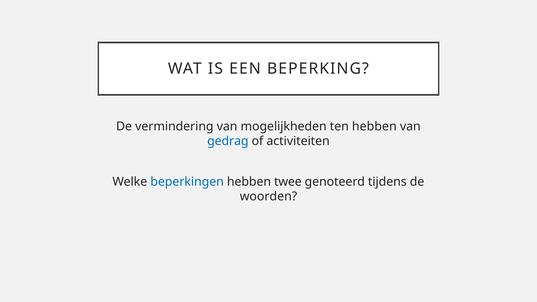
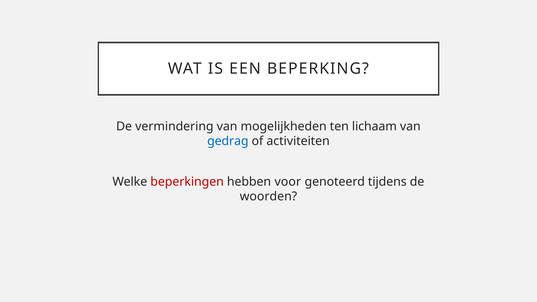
ten hebben: hebben -> lichaam (374, 126)
beperkingen colour: blue -> red (187, 182)
twee: twee -> voor (288, 182)
